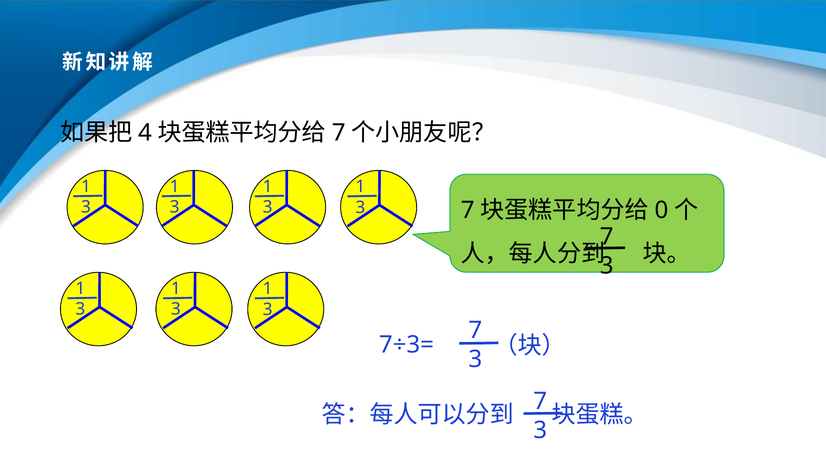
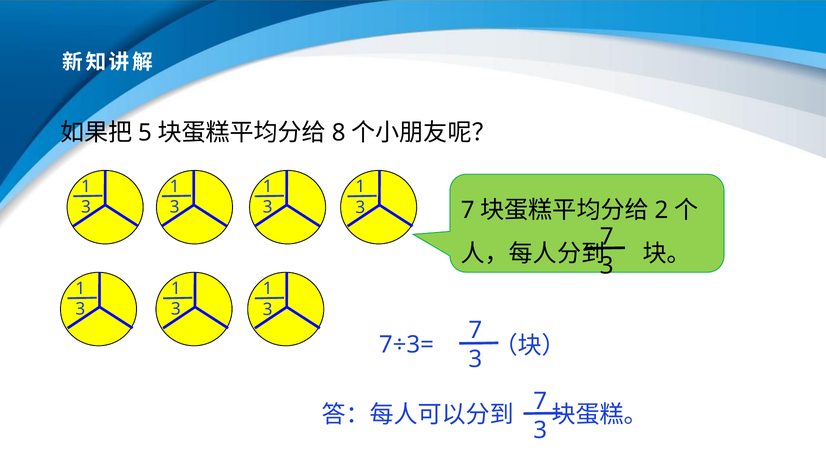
4: 4 -> 5 (145, 132)
7: 7 -> 8 (339, 132)
0: 0 -> 2 (661, 210)
